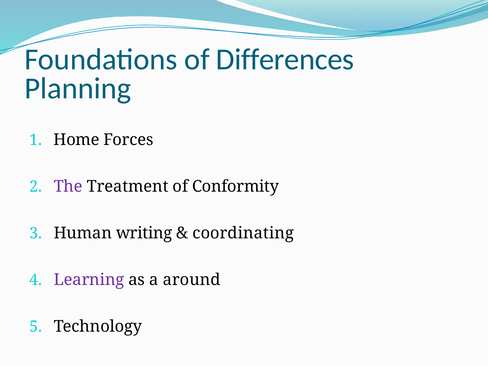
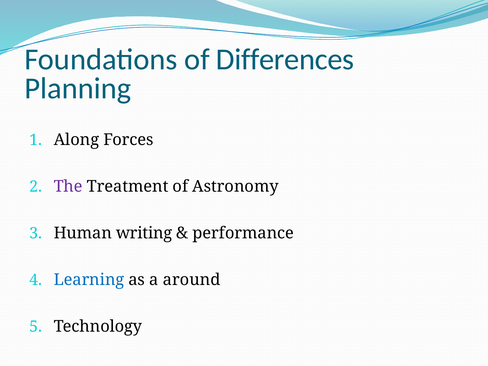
Home: Home -> Along (76, 140)
Conformity: Conformity -> Astronomy (235, 187)
coordinating: coordinating -> performance (243, 233)
Learning colour: purple -> blue (89, 280)
